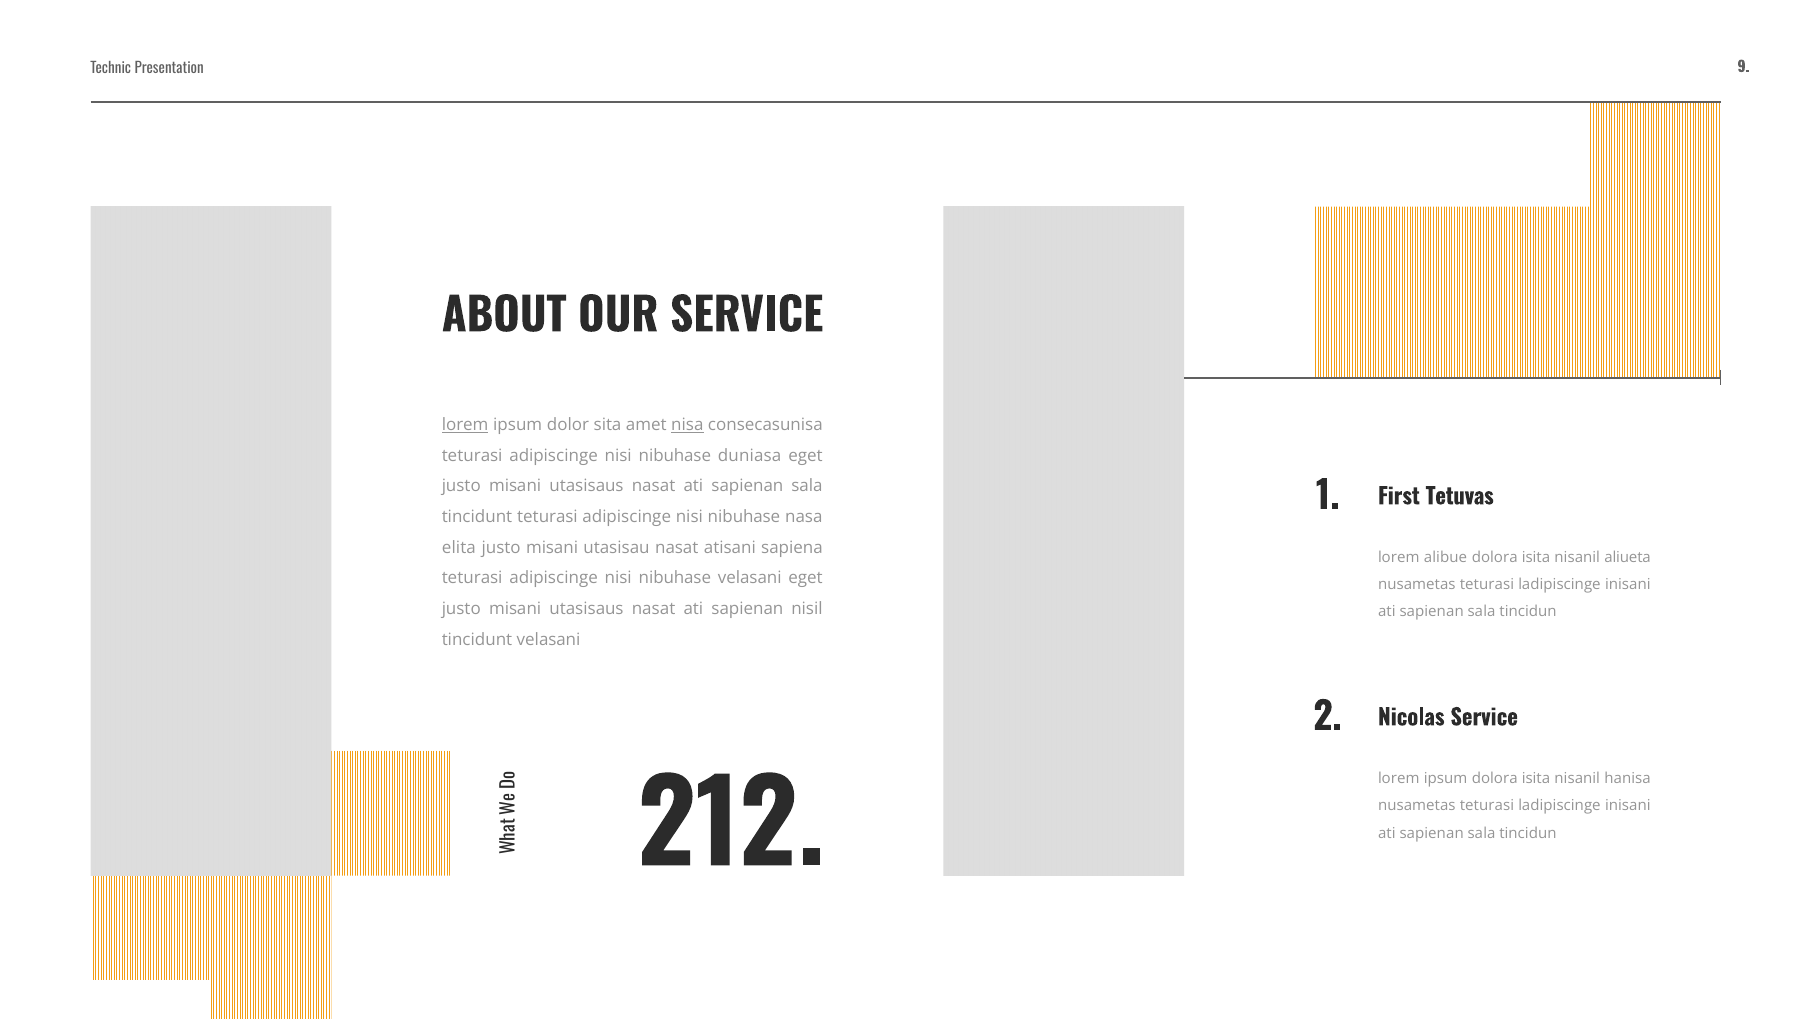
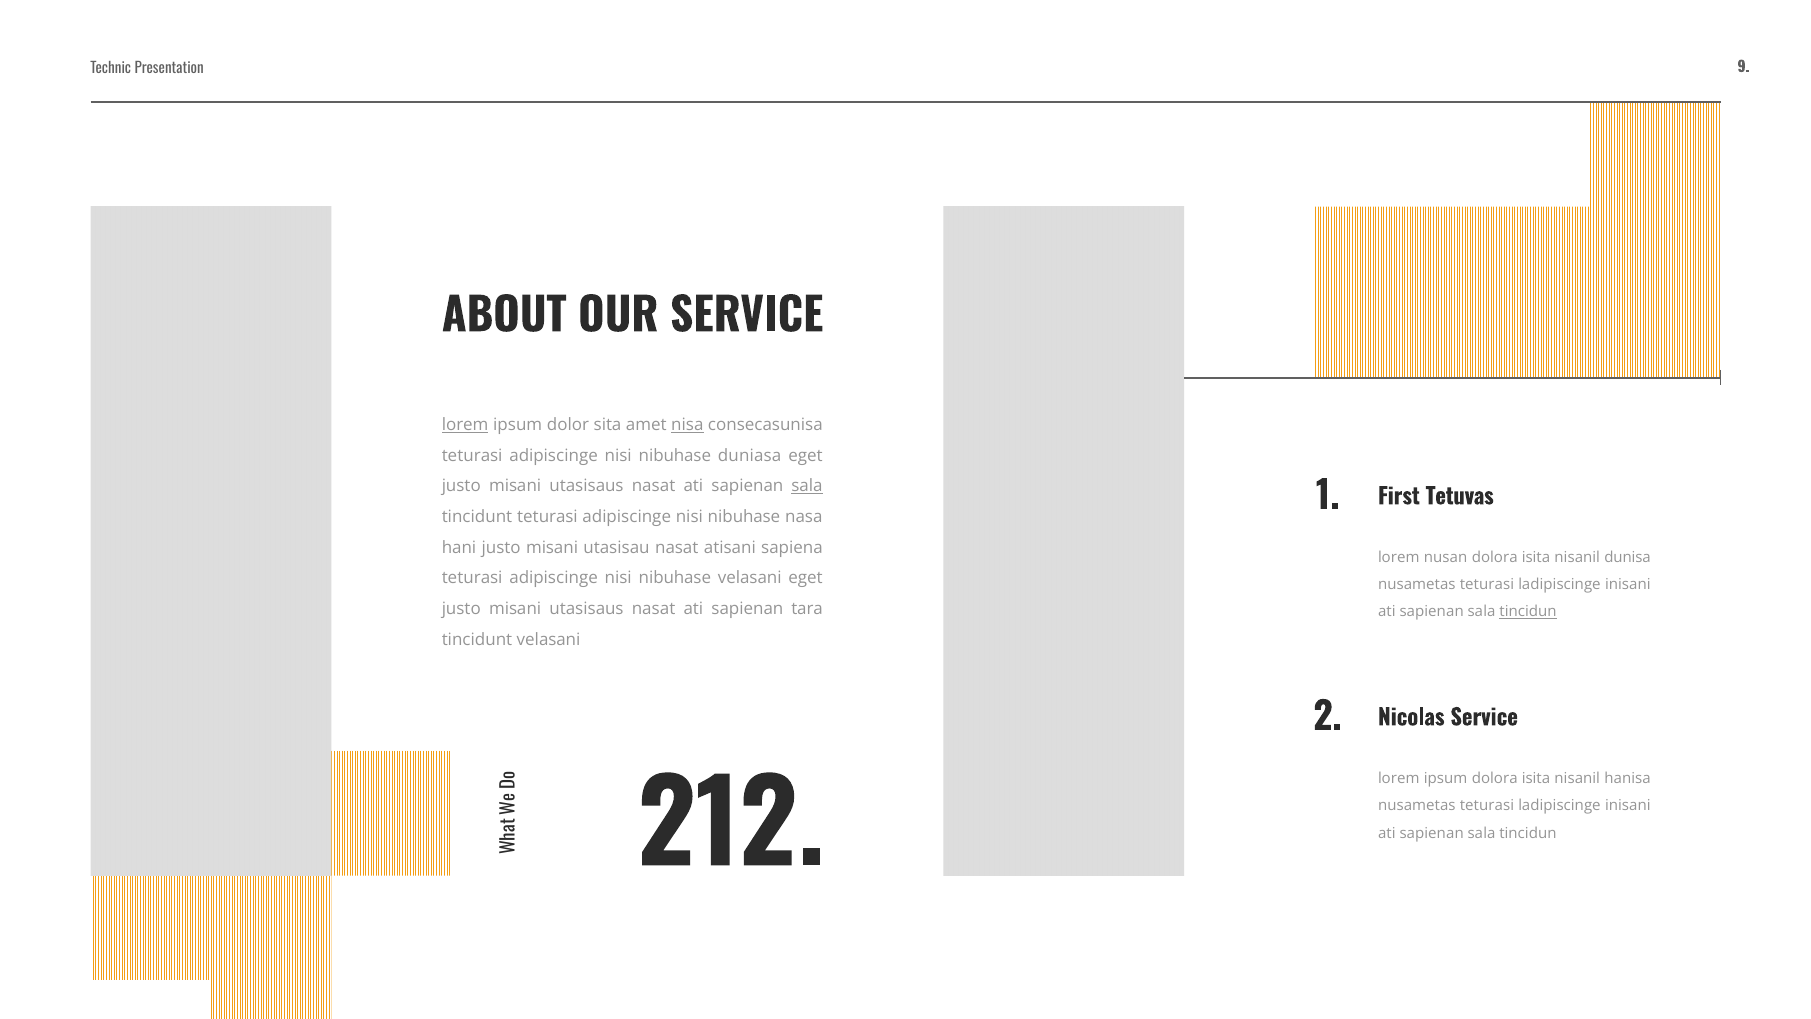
sala underline: none -> present (807, 486)
elita: elita -> hani (459, 547)
alibue: alibue -> nusan (1446, 558)
aliueta: aliueta -> dunisa (1628, 558)
nisil: nisil -> tara (807, 609)
tincidun underline: none -> present (1528, 612)
